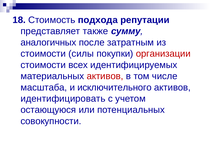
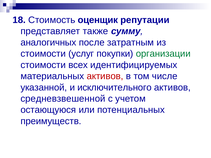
подхода: подхода -> оценщик (98, 20)
силы: силы -> услуг (81, 54)
организации colour: red -> green (163, 54)
масштаба: масштаба -> указанной (44, 88)
идентифицировать: идентифицировать -> средневзвешенной (63, 99)
совокупности: совокупности -> преимуществ (51, 121)
